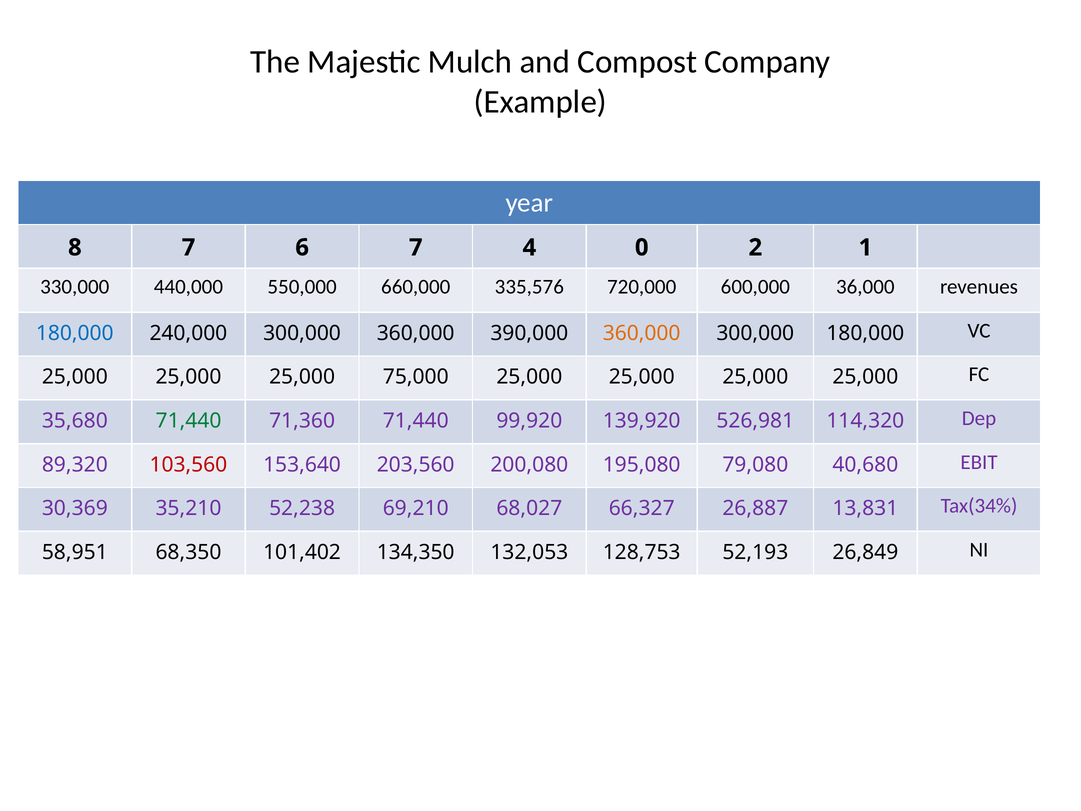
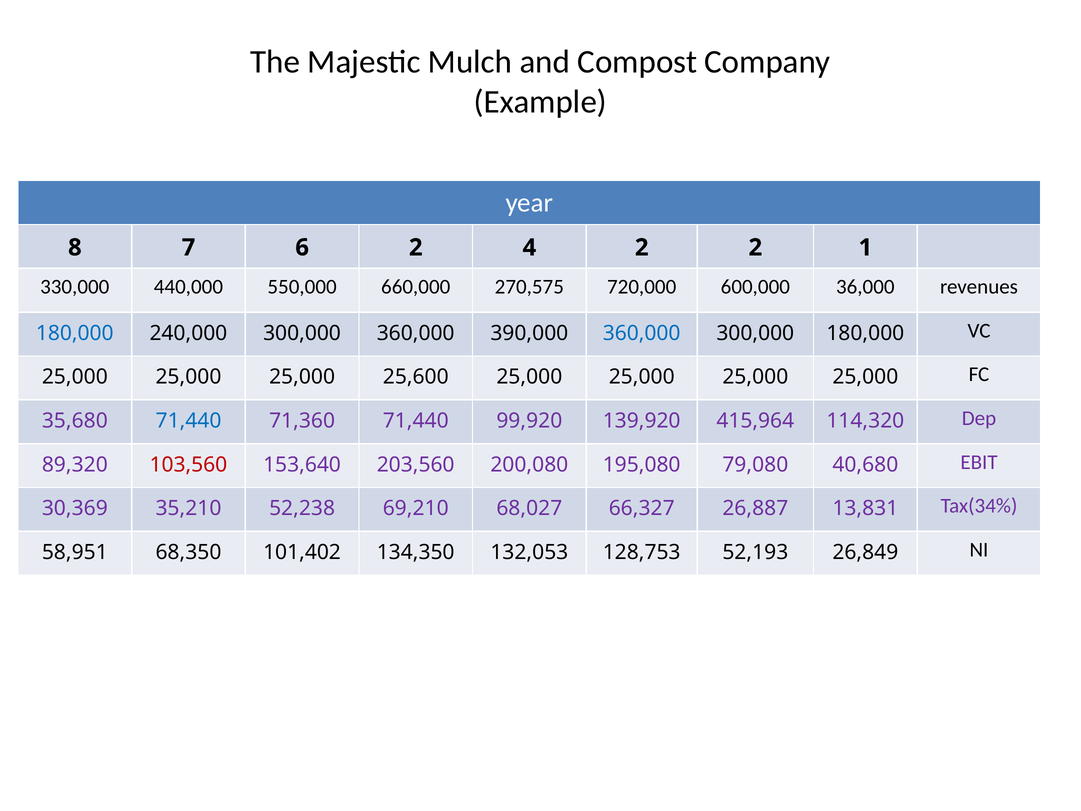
6 7: 7 -> 2 (416, 247)
4 0: 0 -> 2 (642, 247)
335,576: 335,576 -> 270,575 (529, 287)
360,000 colour: orange -> blue (642, 333)
75,000: 75,000 -> 25,600 (416, 377)
71,440 colour: green -> blue (189, 421)
526,981: 526,981 -> 415,964 (755, 421)
